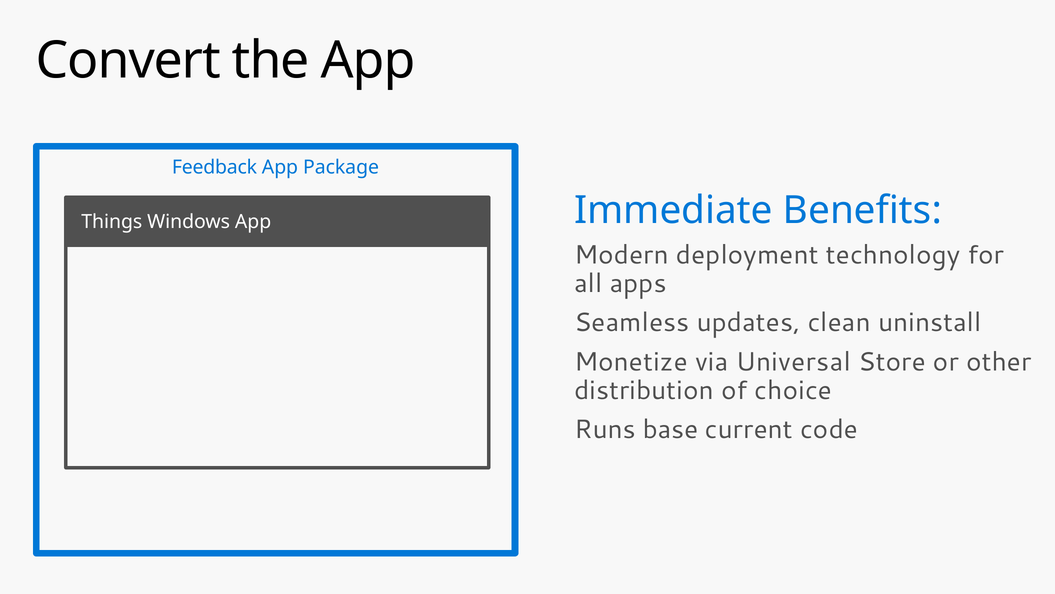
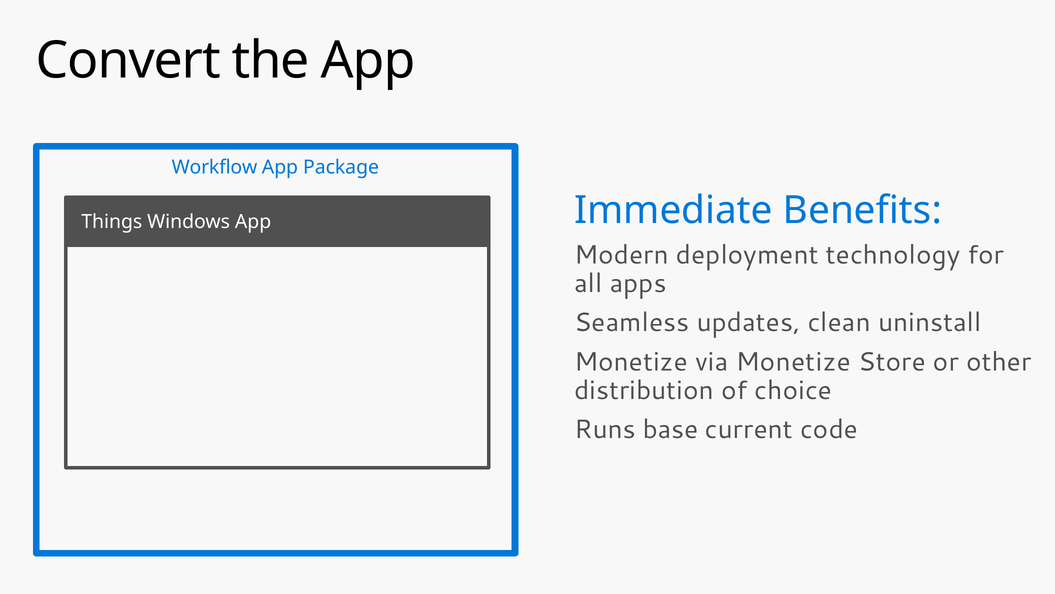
Feedback: Feedback -> Workflow (214, 167)
via Universal: Universal -> Monetize (793, 362)
